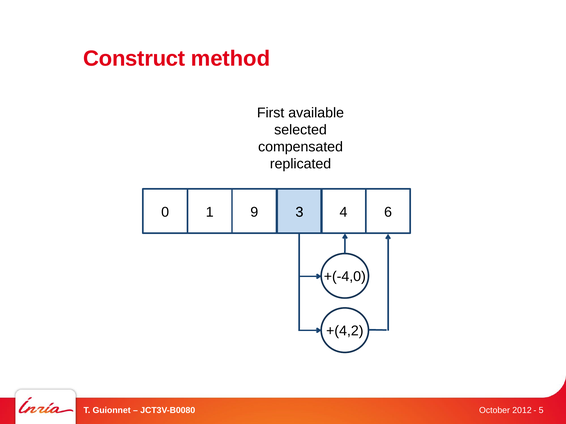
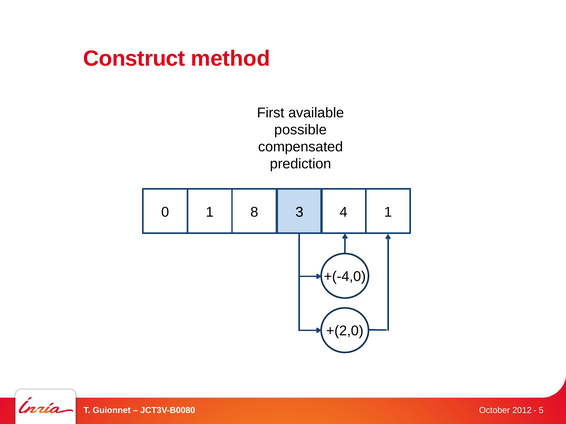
selected: selected -> possible (300, 130)
replicated: replicated -> prediction (301, 164)
9: 9 -> 8 (254, 212)
4 6: 6 -> 1 (388, 212)
+(4,2: +(4,2 -> +(2,0 (345, 331)
